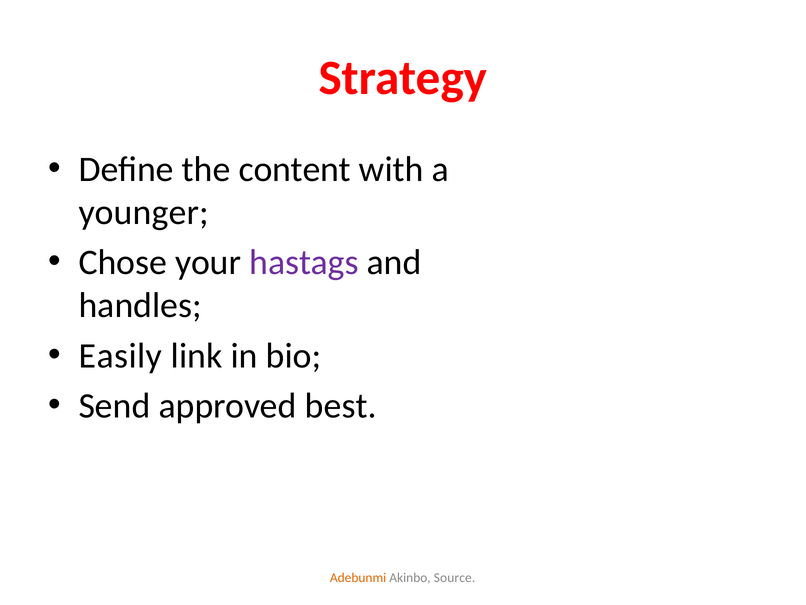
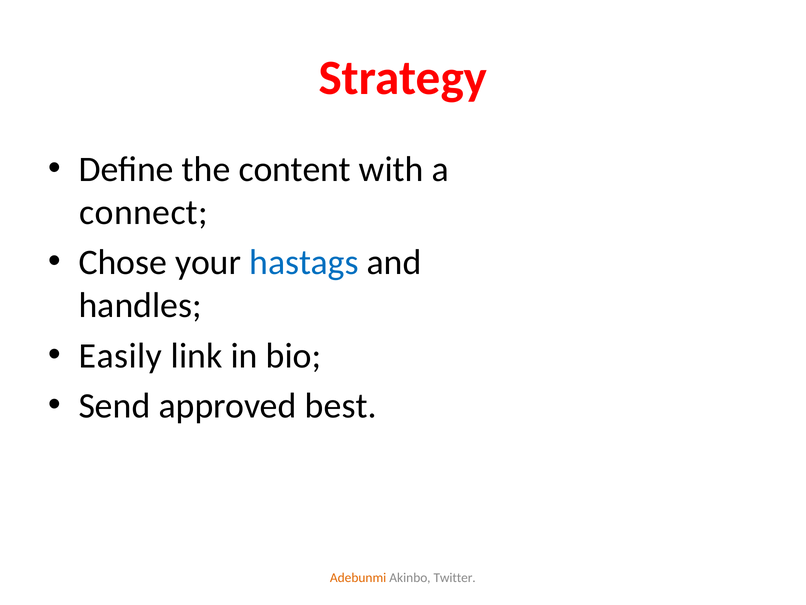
younger: younger -> connect (144, 212)
hastags colour: purple -> blue (304, 262)
Source: Source -> Twitter (455, 577)
